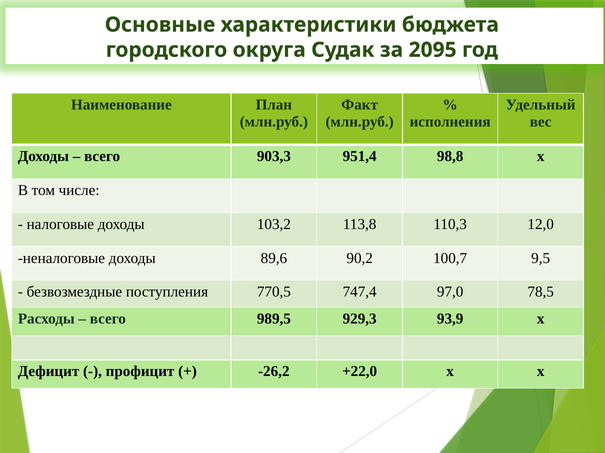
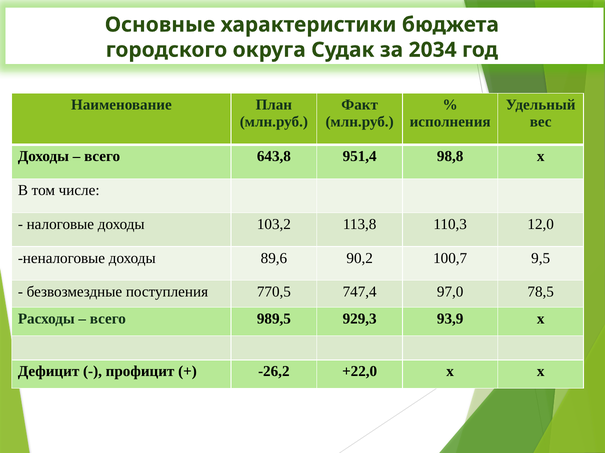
2095: 2095 -> 2034 (433, 50)
903,3: 903,3 -> 643,8 (274, 157)
